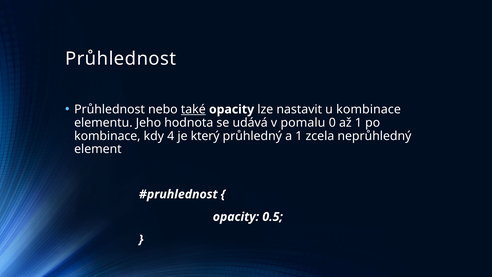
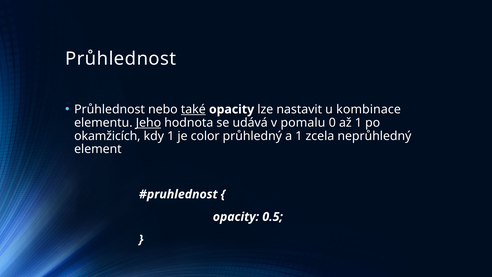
Jeho underline: none -> present (148, 123)
kombinace: kombinace -> okamžicích (107, 136)
kdy 4: 4 -> 1 (171, 136)
který: který -> color (205, 136)
